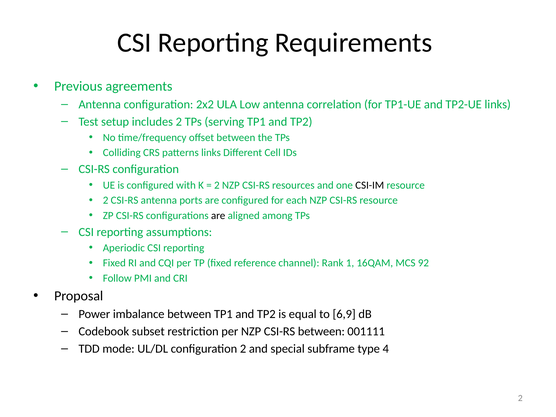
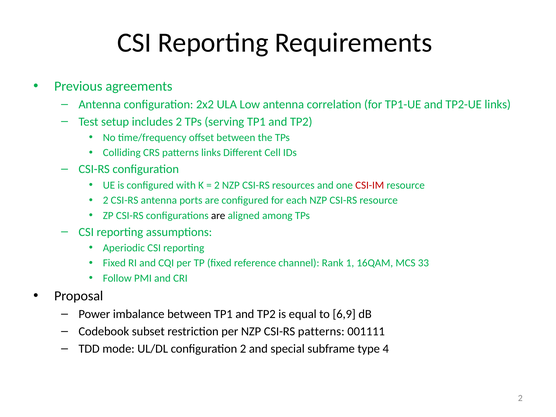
CSI-IM colour: black -> red (370, 185)
92: 92 -> 33 (423, 263)
CSI-RS between: between -> patterns (321, 331)
